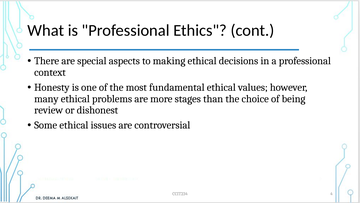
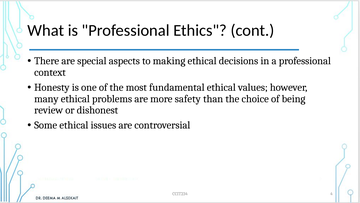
stages: stages -> safety (188, 99)
